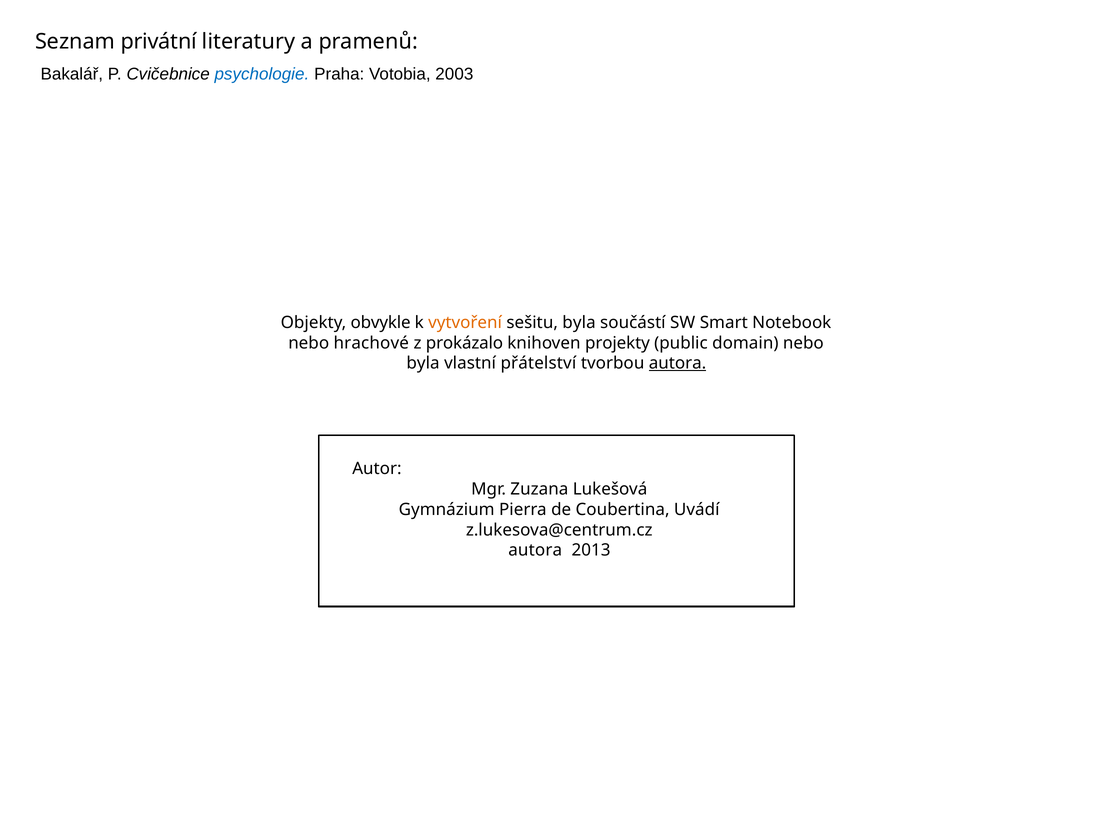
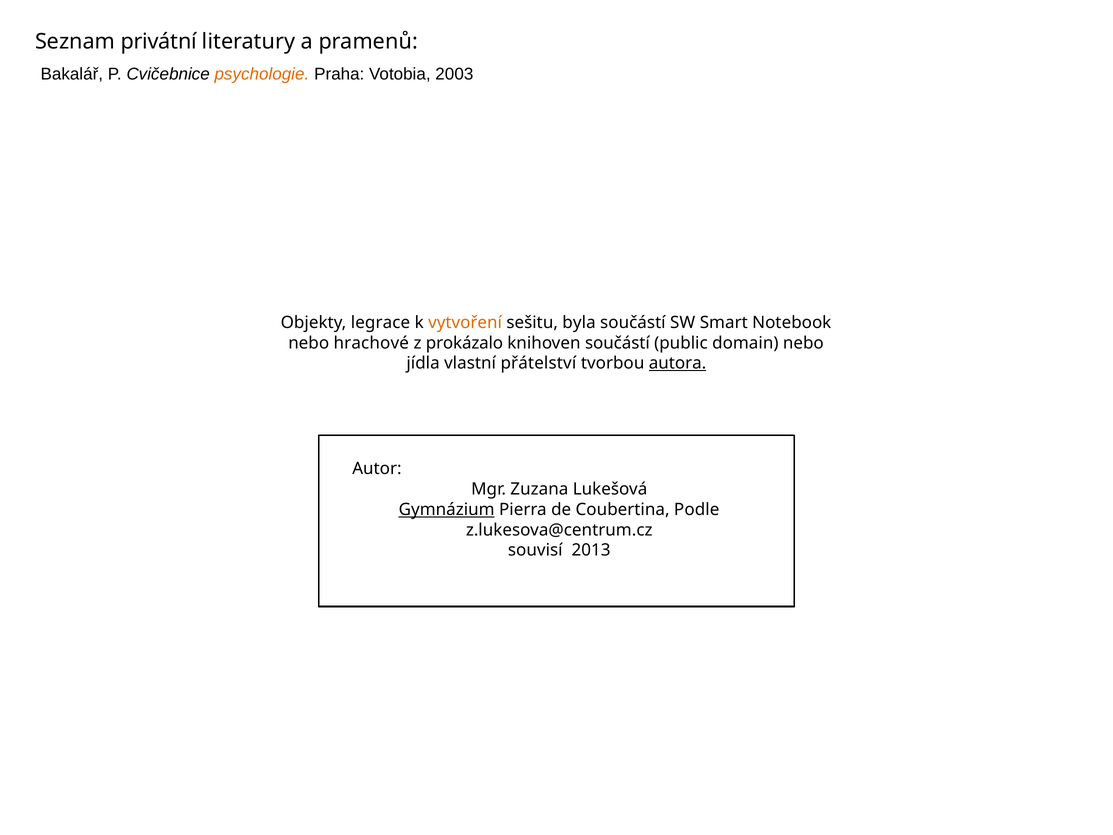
psychologie colour: blue -> orange (262, 74)
obvykle: obvykle -> legrace (380, 322)
knihoven projekty: projekty -> součástí (617, 343)
byla: byla -> jídla (423, 363)
Gymnázium underline: none -> present (447, 509)
Uvádí: Uvádí -> Podle (697, 509)
autora: autora -> souvisí (535, 550)
